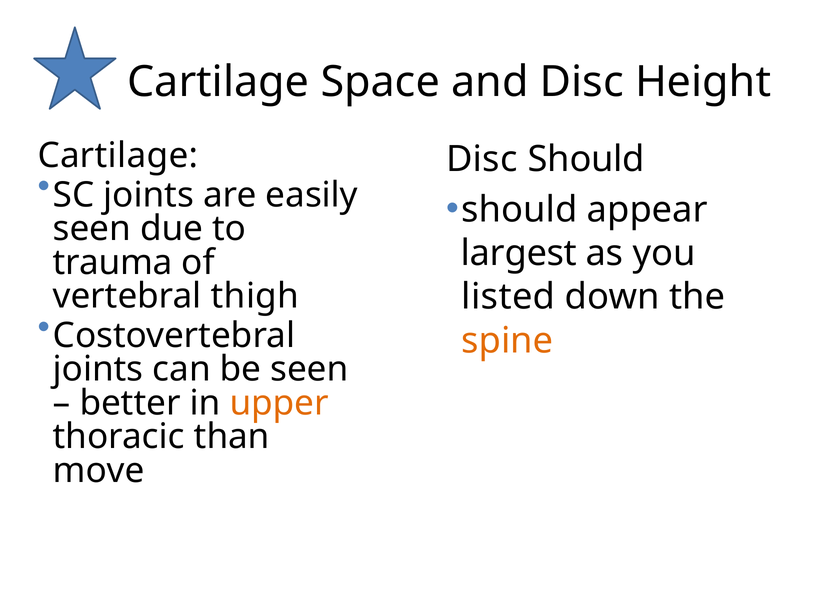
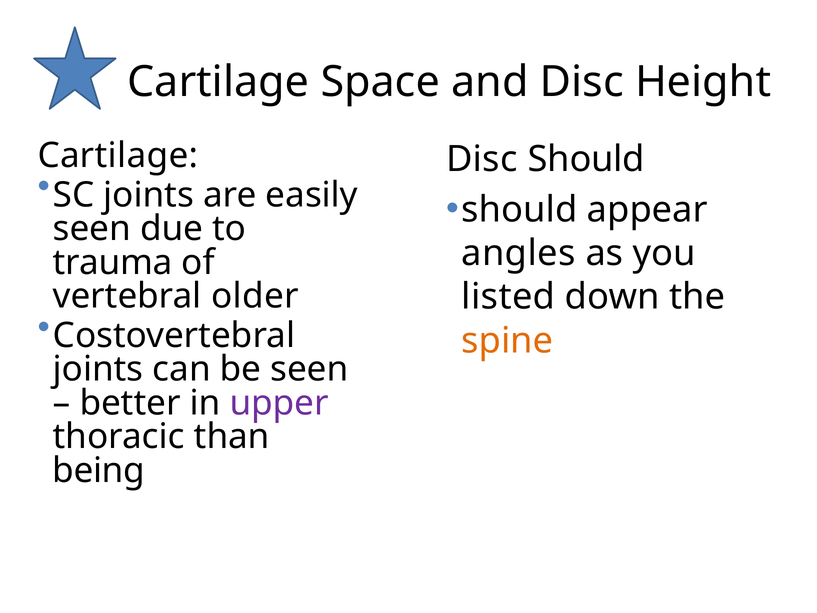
largest: largest -> angles (519, 253)
thigh: thigh -> older (255, 296)
upper colour: orange -> purple (279, 403)
move: move -> being (99, 470)
